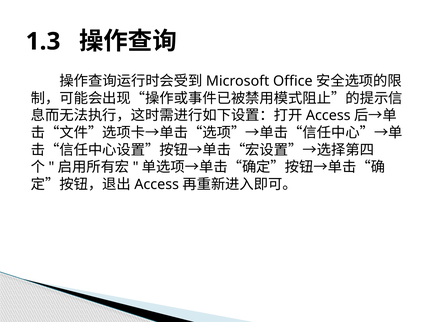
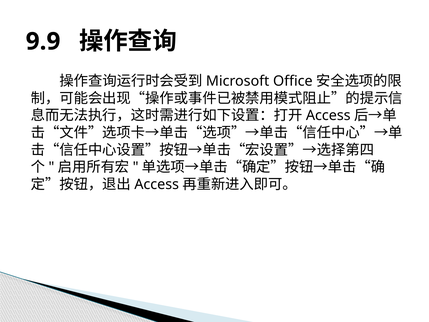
1.3: 1.3 -> 9.9 (43, 41)
